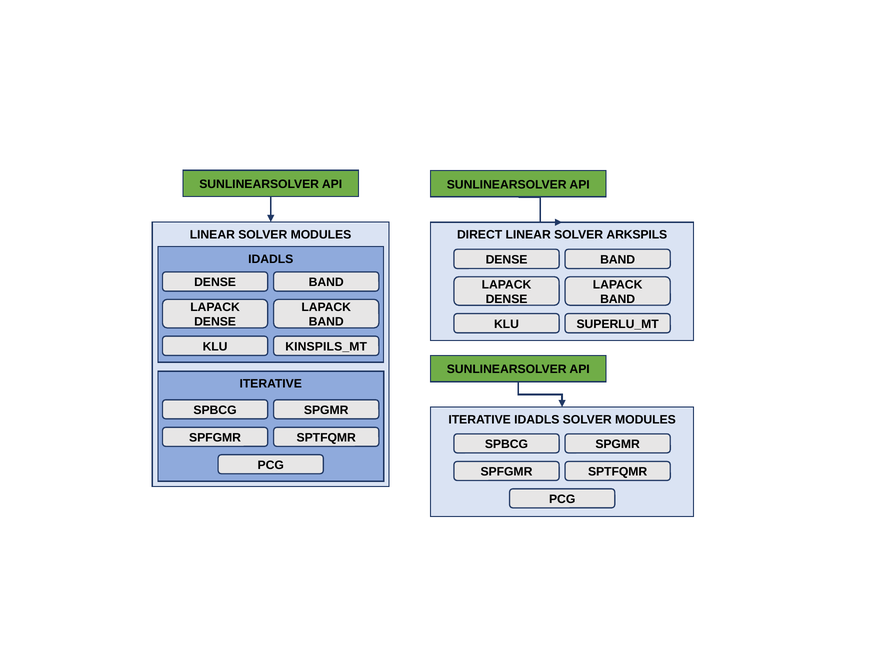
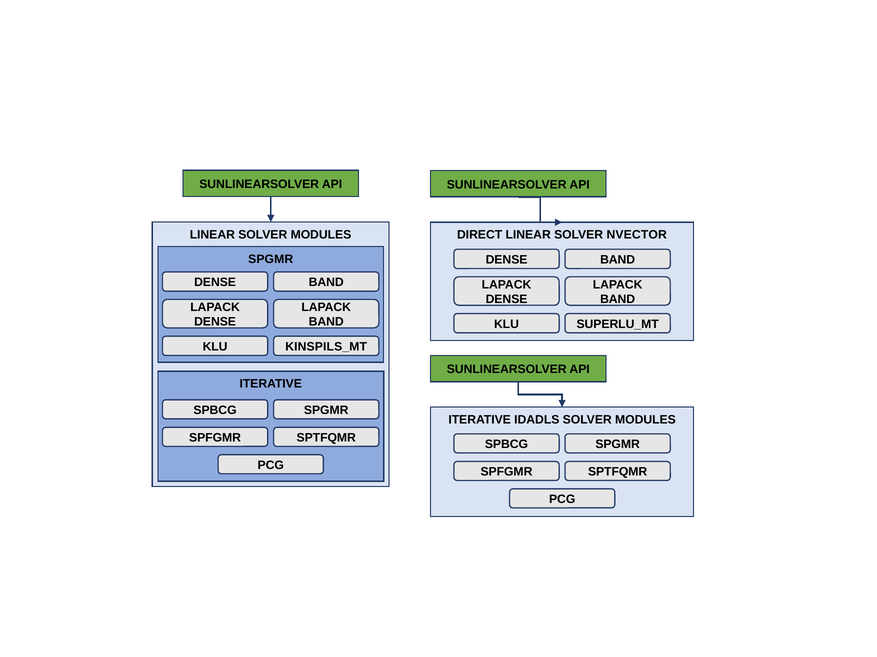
ARKSPILS: ARKSPILS -> NVECTOR (637, 235)
IDADLS: IDADLS -> SPGMR (271, 259)
